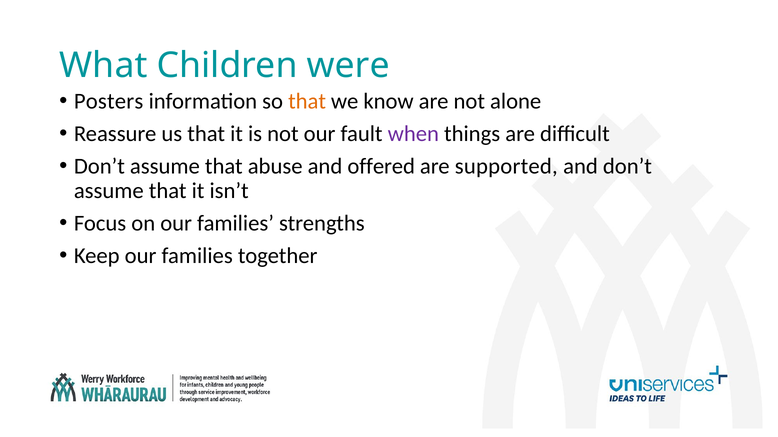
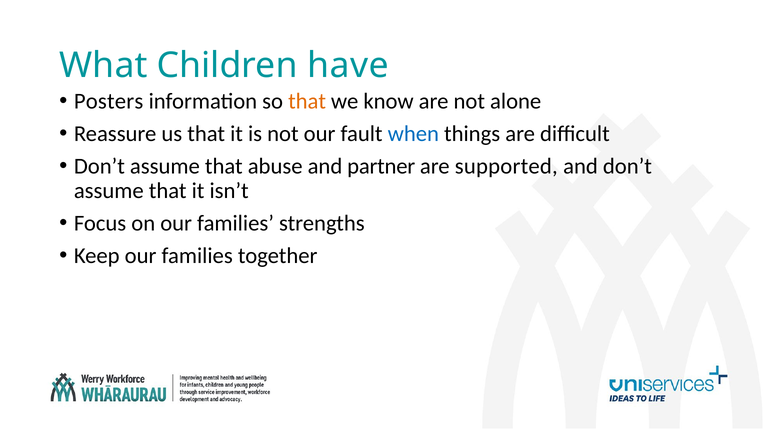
were: were -> have (348, 65)
when colour: purple -> blue (413, 134)
offered: offered -> partner (381, 167)
